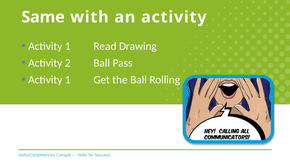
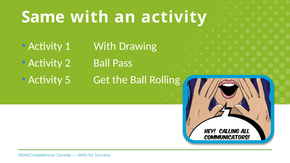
1 Read: Read -> With (105, 46)
1: 1 -> 5 (68, 80)
